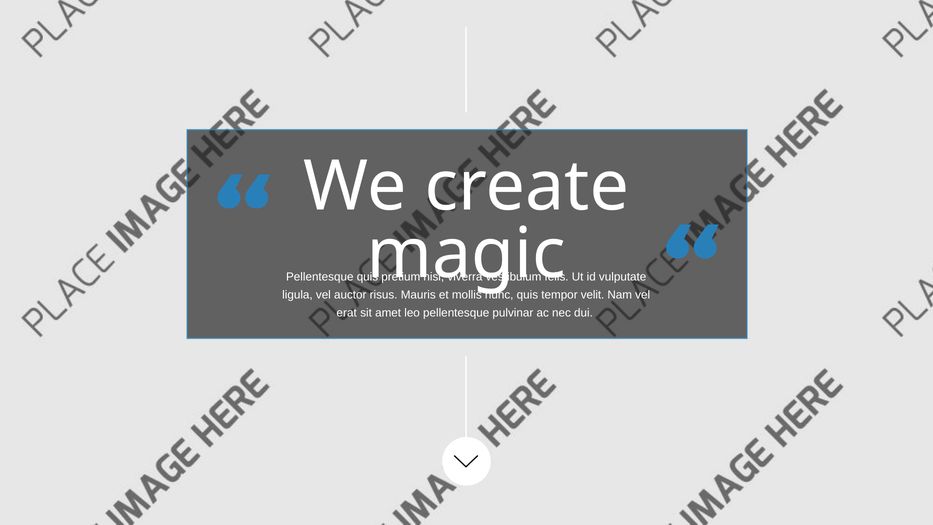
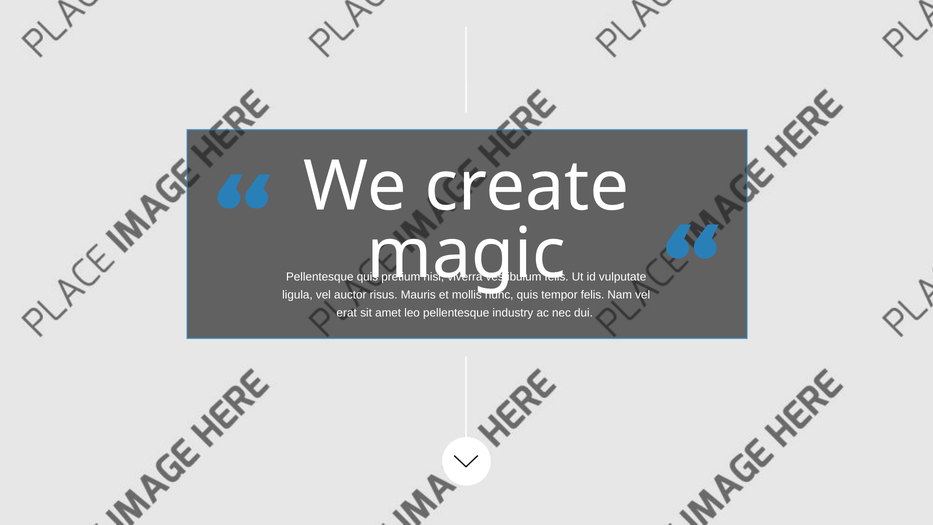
velit: velit -> felis (593, 295)
pulvinar: pulvinar -> industry (513, 313)
